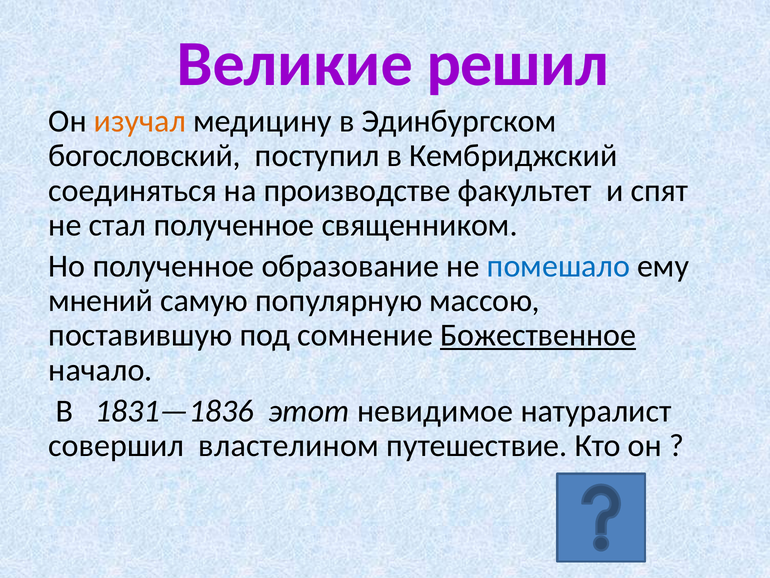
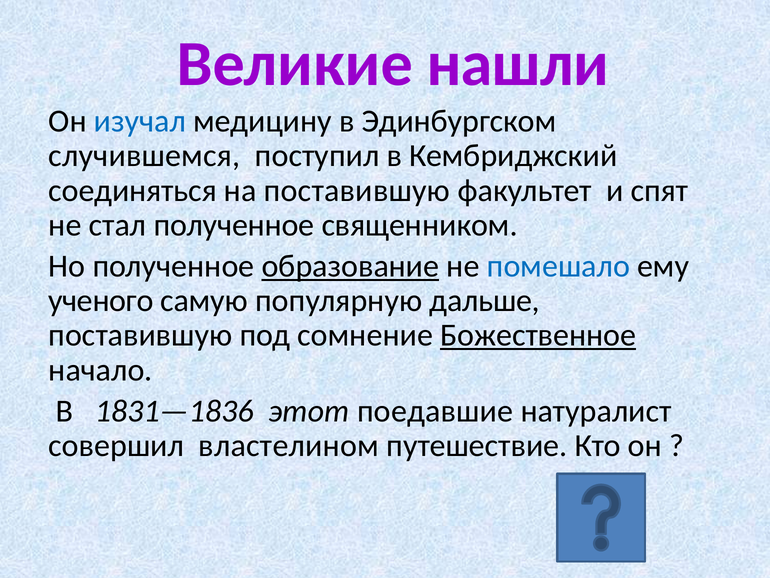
решил: решил -> нашли (518, 64)
изучал colour: orange -> blue (140, 121)
богословский: богословский -> случившемся (144, 156)
на производстве: производстве -> поставившую (357, 190)
образование underline: none -> present (350, 266)
мнений: мнений -> ученого (101, 300)
массою: массою -> дальше (485, 300)
невидимое: невидимое -> поедавшие (435, 411)
